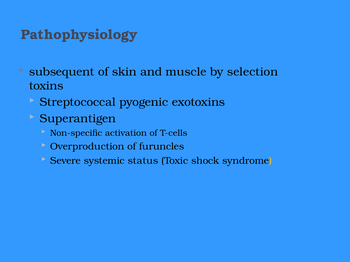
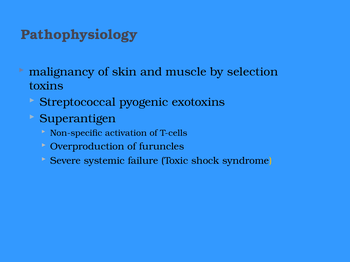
subsequent: subsequent -> malignancy (62, 72)
status: status -> failure (143, 161)
